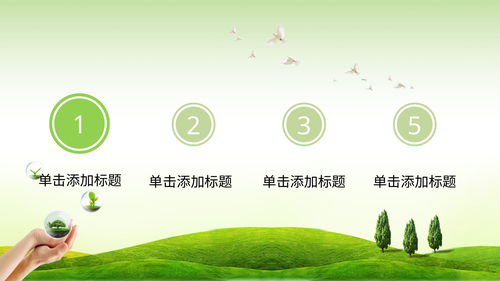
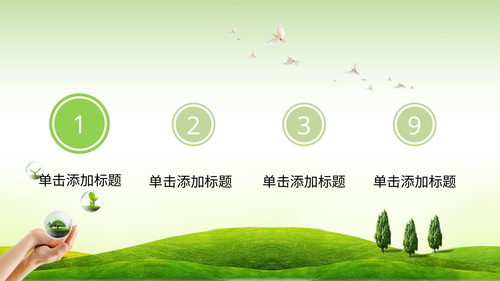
5: 5 -> 9 (415, 126)
